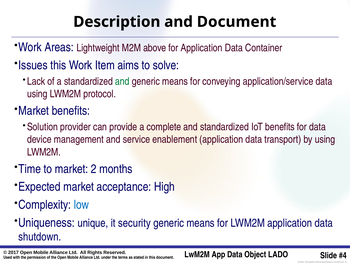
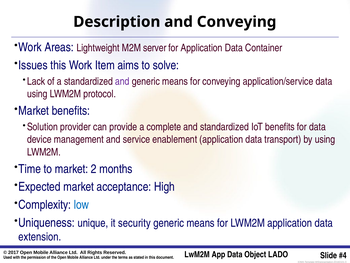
and Document: Document -> Conveying (237, 22)
above: above -> server (155, 48)
and colour: green -> purple (122, 81)
shutdown: shutdown -> extension (40, 237)
